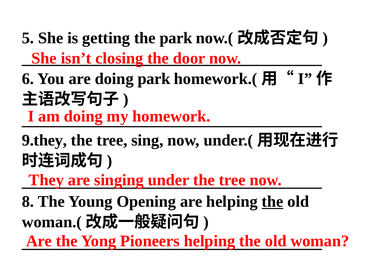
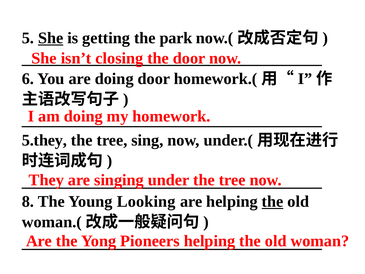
She underline: none -> present (51, 38)
doing park: park -> door (154, 79)
9.they: 9.they -> 5.they (44, 140)
Opening: Opening -> Looking (146, 201)
